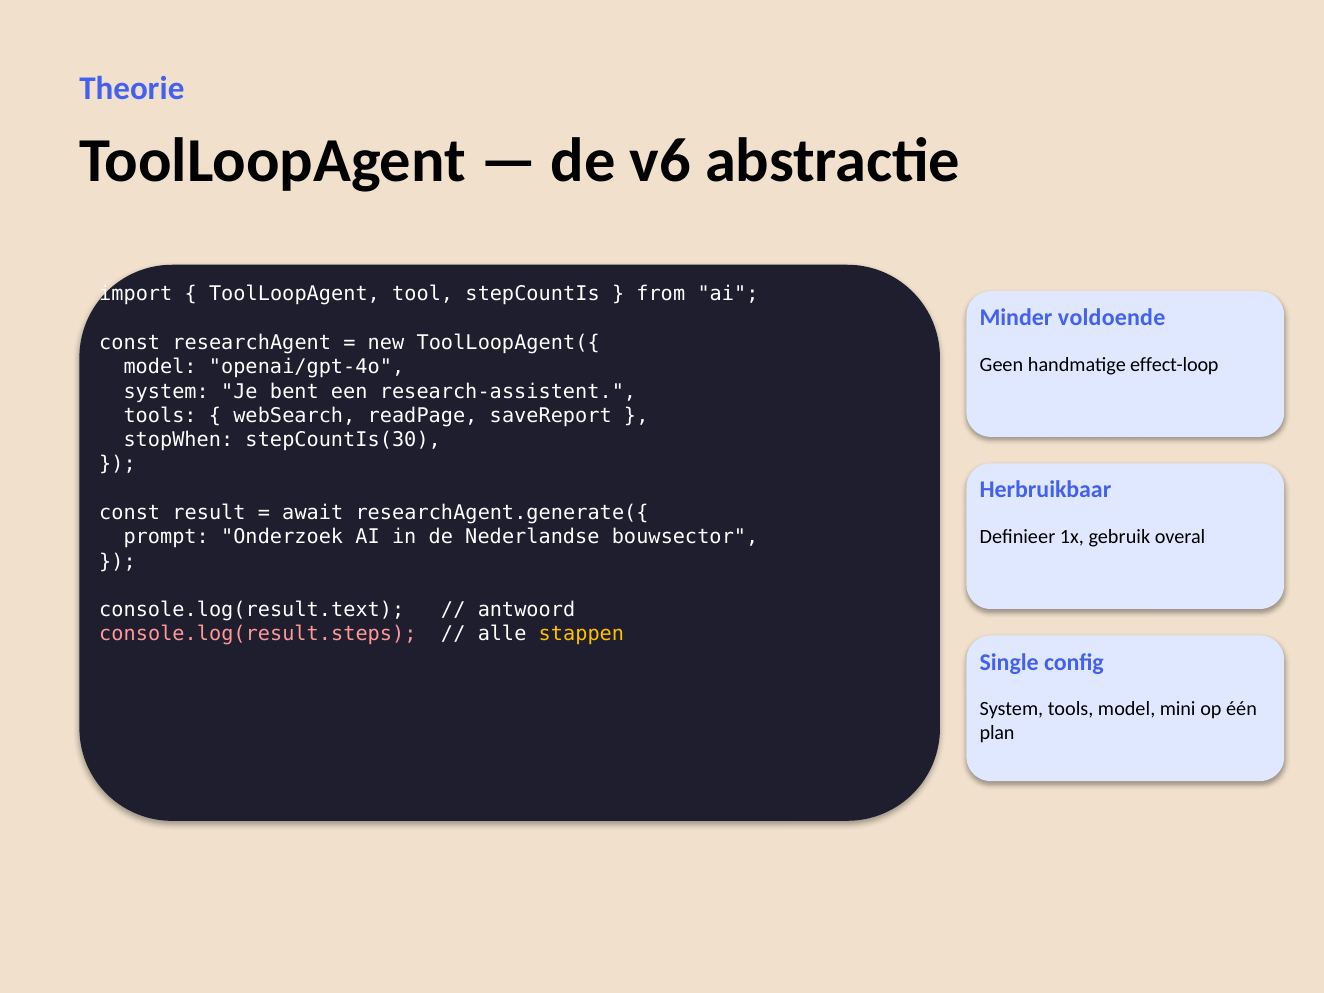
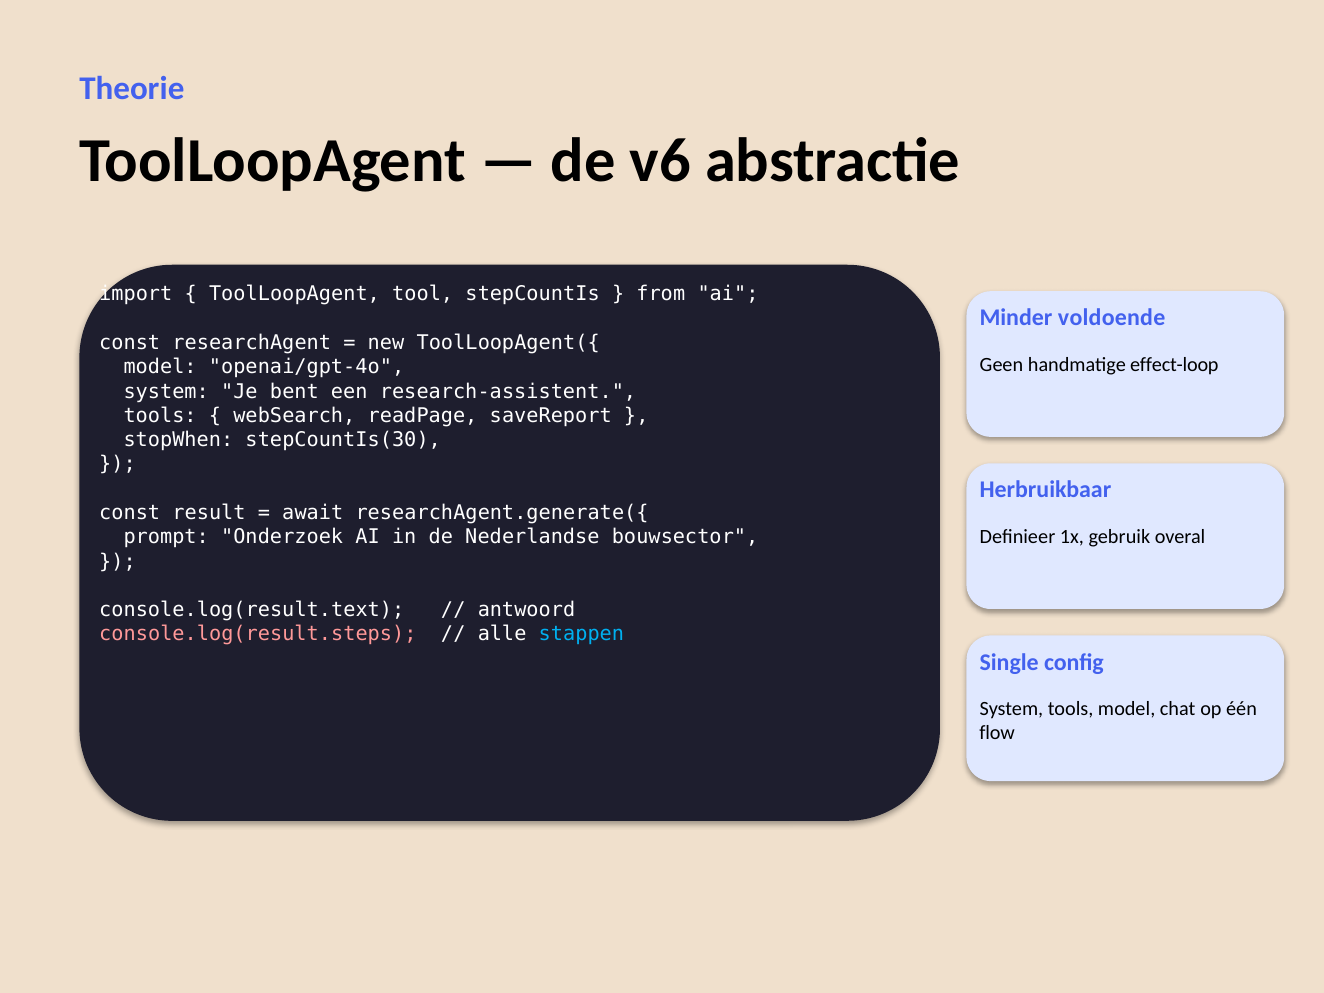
stappen colour: yellow -> light blue (581, 634)
mini: mini -> chat (1178, 709)
plan: plan -> flow (997, 733)
